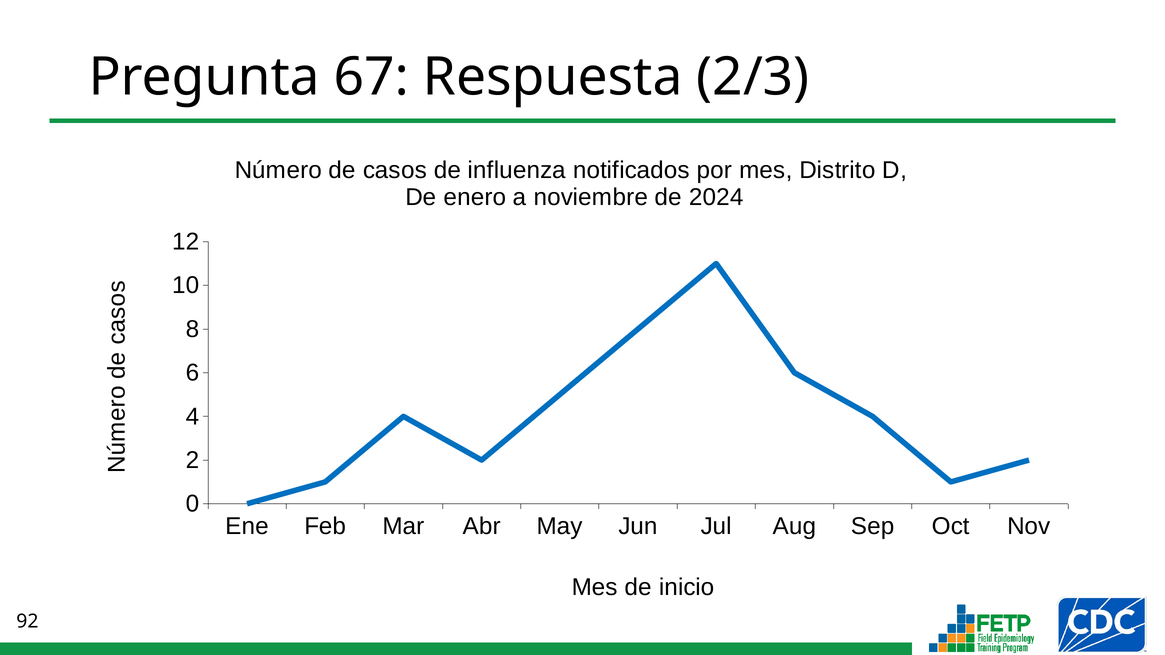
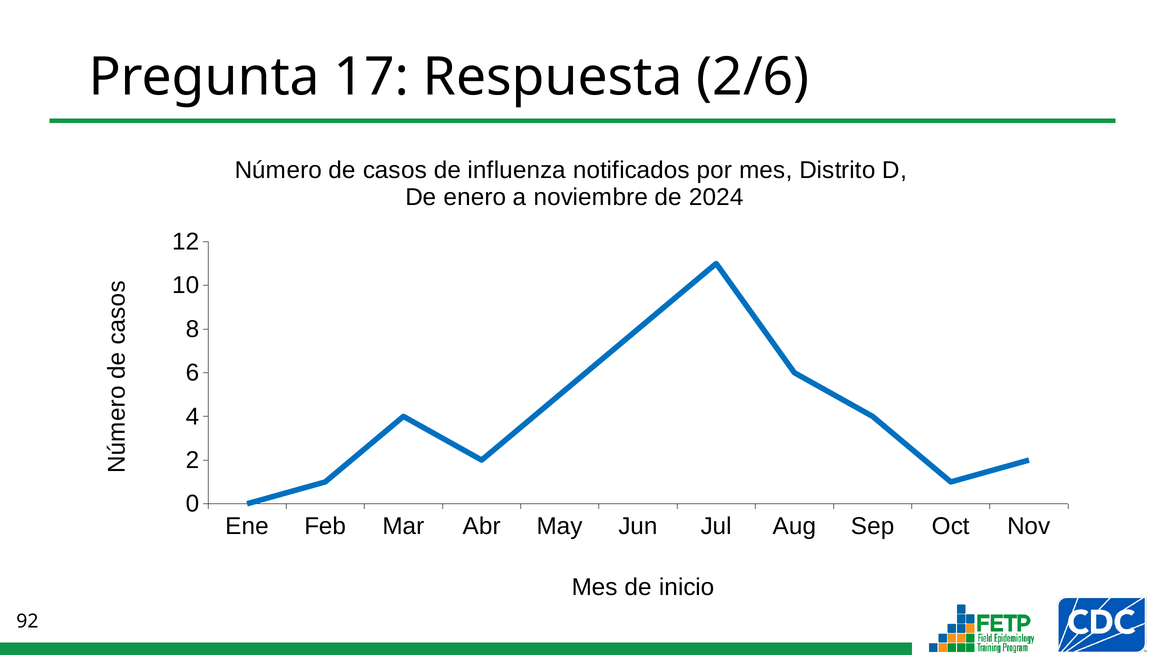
67: 67 -> 17 (371, 77)
2/3: 2/3 -> 2/6 (753, 77)
